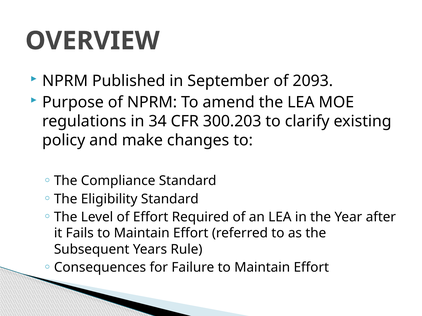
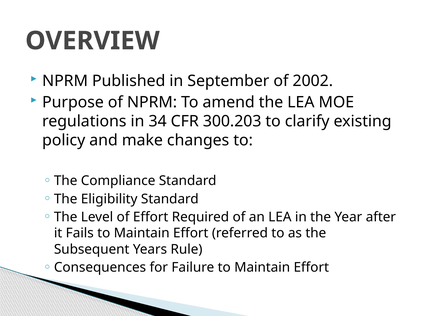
2093: 2093 -> 2002 (313, 81)
